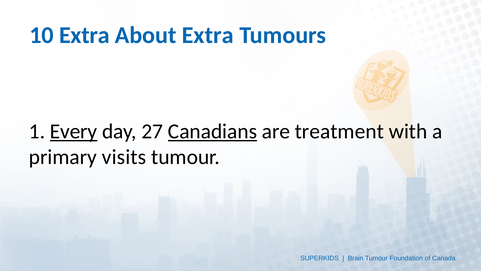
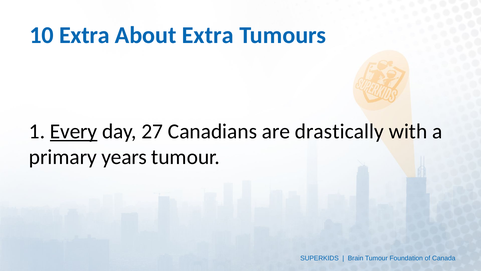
Canadians underline: present -> none (212, 131)
treatment: treatment -> drastically (339, 131)
visits: visits -> years (124, 157)
